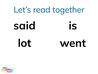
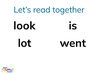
said: said -> look (24, 26)
